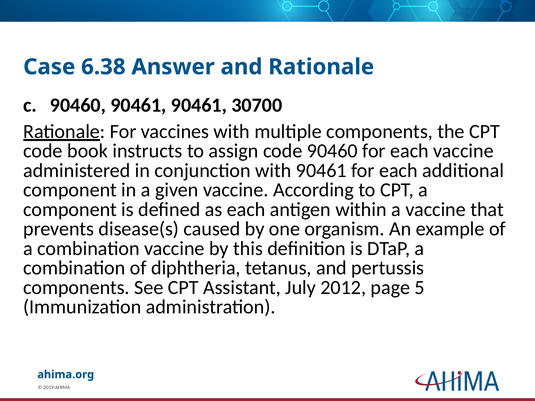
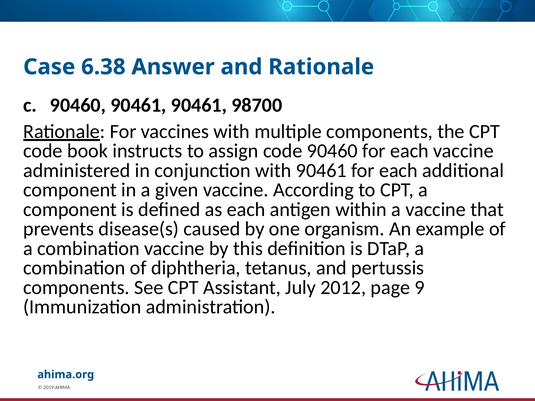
30700: 30700 -> 98700 (257, 105)
5: 5 -> 9 (420, 288)
